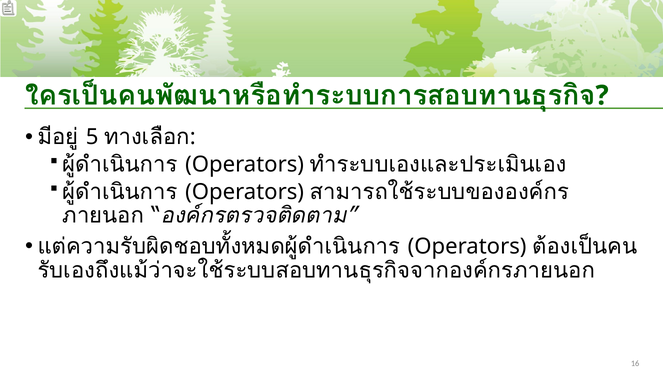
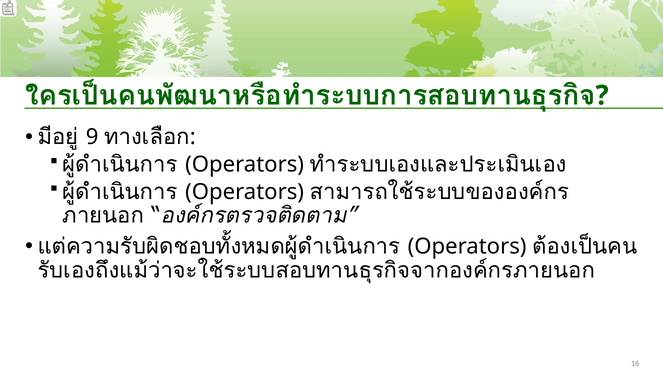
5: 5 -> 9 (92, 137)
